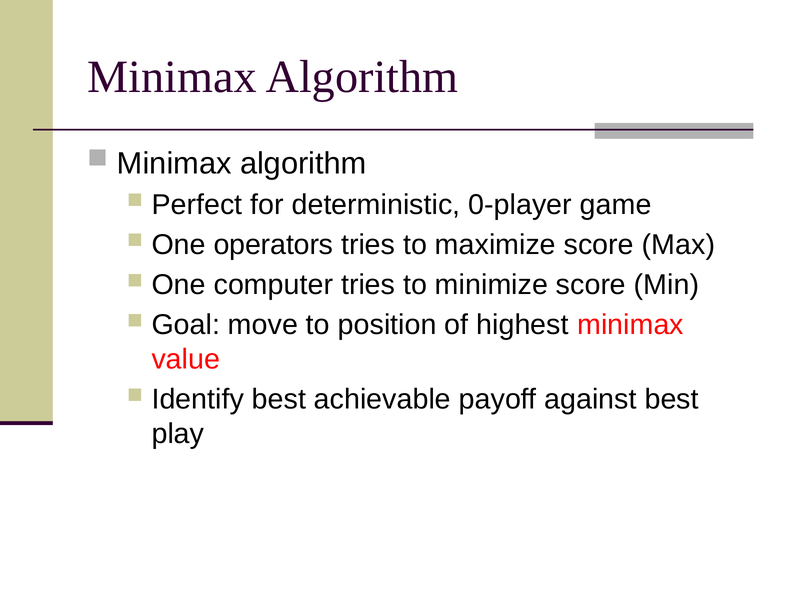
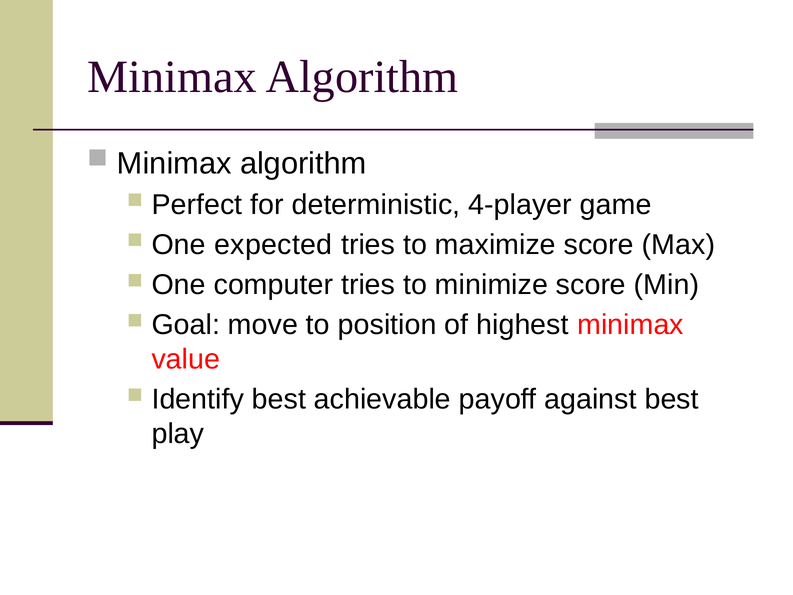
0-player: 0-player -> 4-player (520, 205)
operators: operators -> expected (273, 245)
